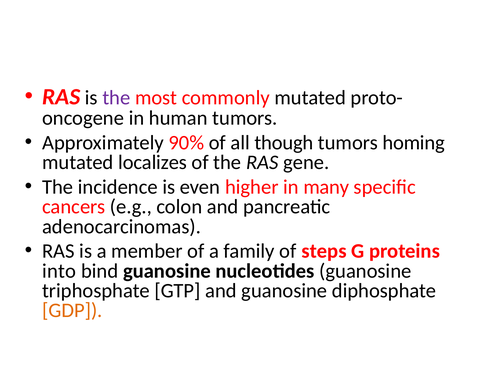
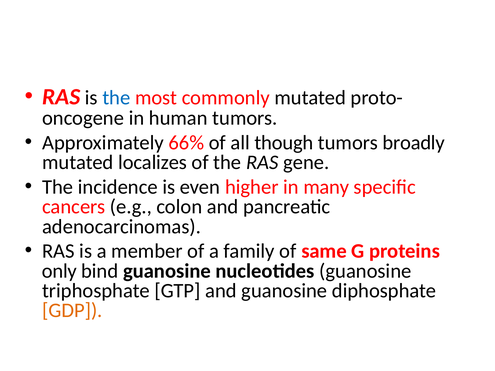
the colour: purple -> blue (116, 98)
90%: 90% -> 66% (186, 143)
homing: homing -> broadly (414, 143)
steps: steps -> same (324, 251)
into: into -> only (59, 271)
